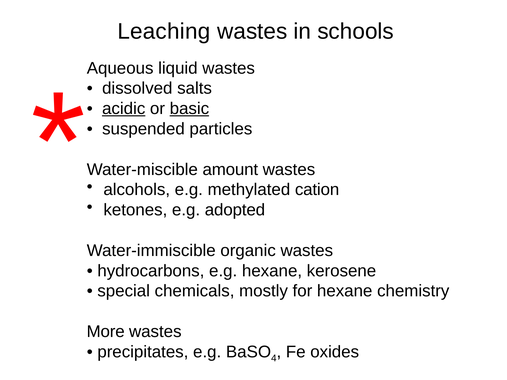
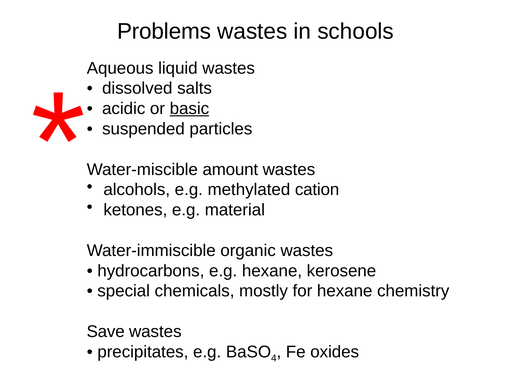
Leaching: Leaching -> Problems (164, 31)
acidic underline: present -> none (124, 109)
adopted: adopted -> material (235, 210)
More: More -> Save (106, 332)
